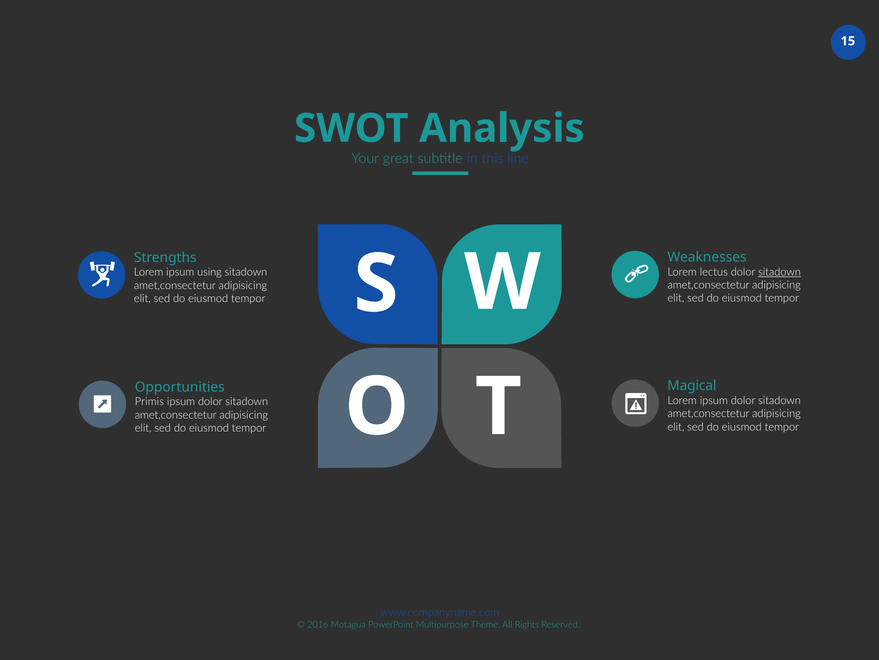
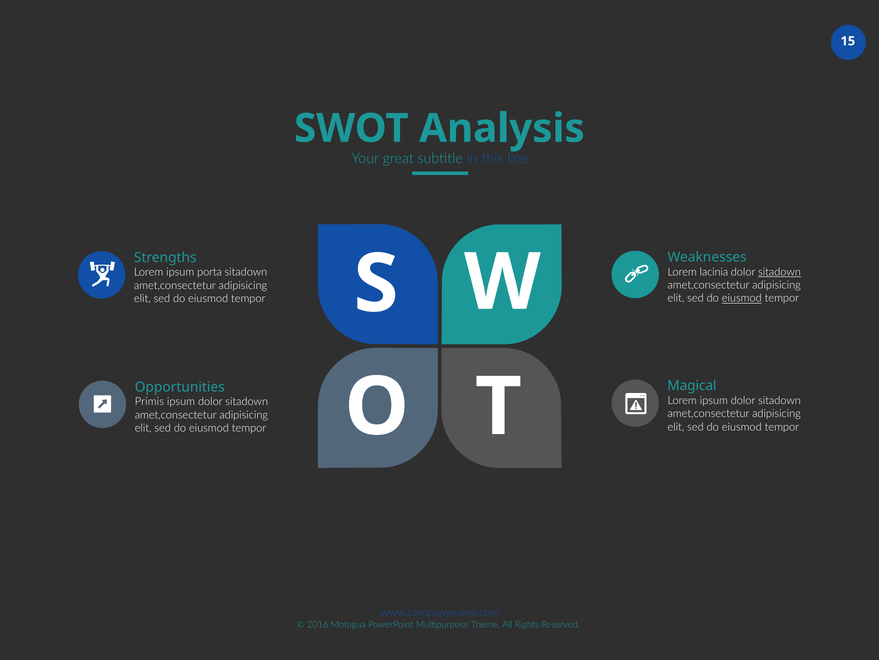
lectus: lectus -> lacinia (714, 272)
using: using -> porta (210, 272)
eiusmod underline: none -> present (742, 298)
